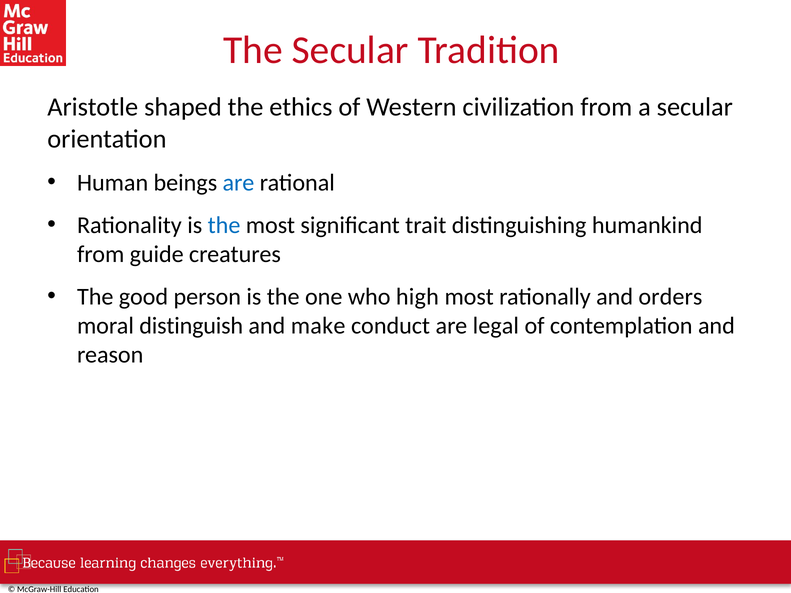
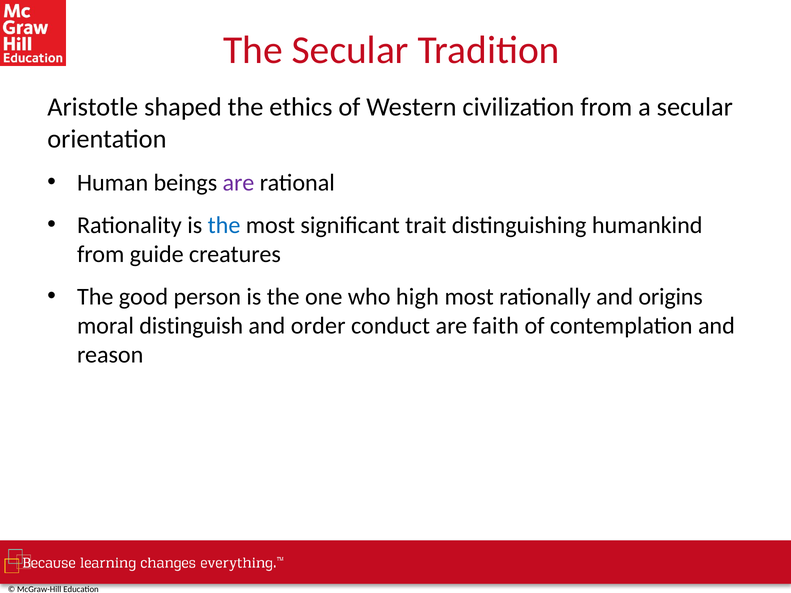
are colour: blue -> purple (238, 183)
orders: orders -> origins (671, 297)
make: make -> order (318, 326)
legal: legal -> faith (496, 326)
